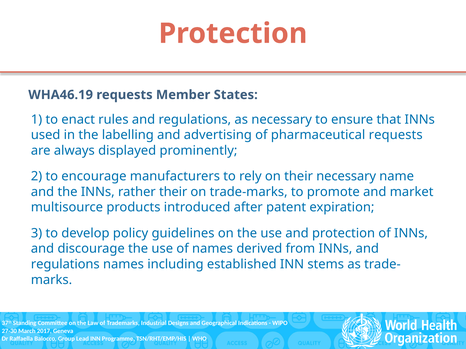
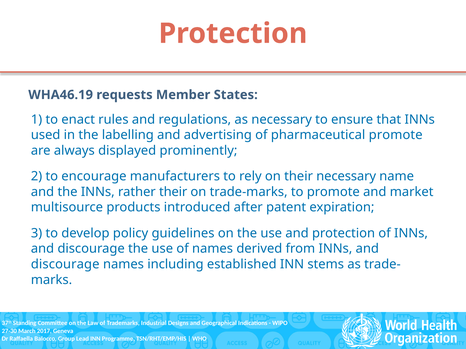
pharmaceutical requests: requests -> promote (396, 135)
regulations: regulations -> discourage (65, 265)
